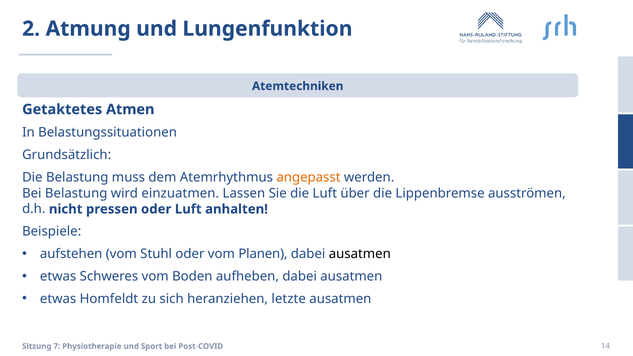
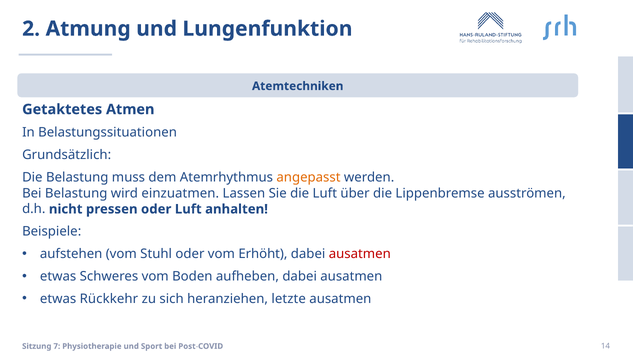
Planen: Planen -> Erhöht (263, 254)
ausatmen colour: black -> red (360, 254)
Homfeldt: Homfeldt -> Rückkehr (109, 299)
